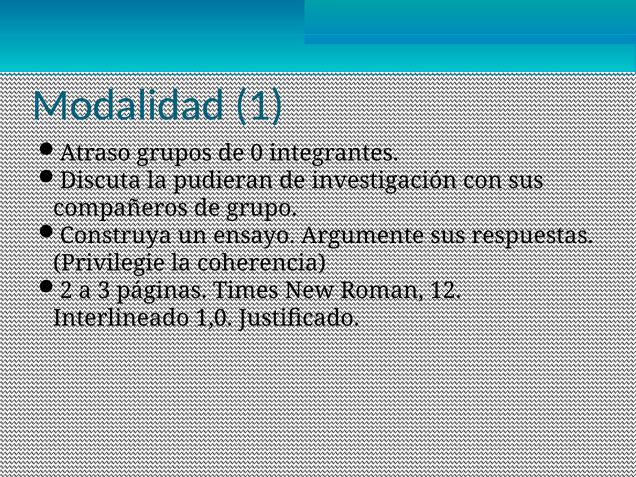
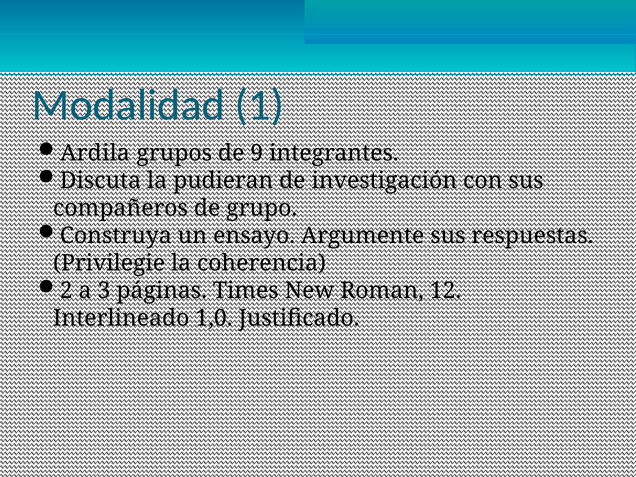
Atraso: Atraso -> Ardila (95, 153)
0: 0 -> 9 (257, 153)
